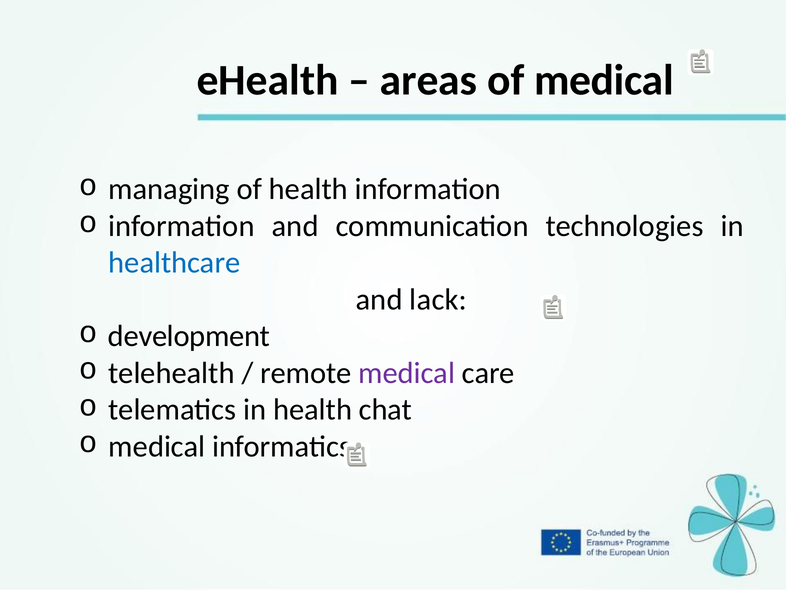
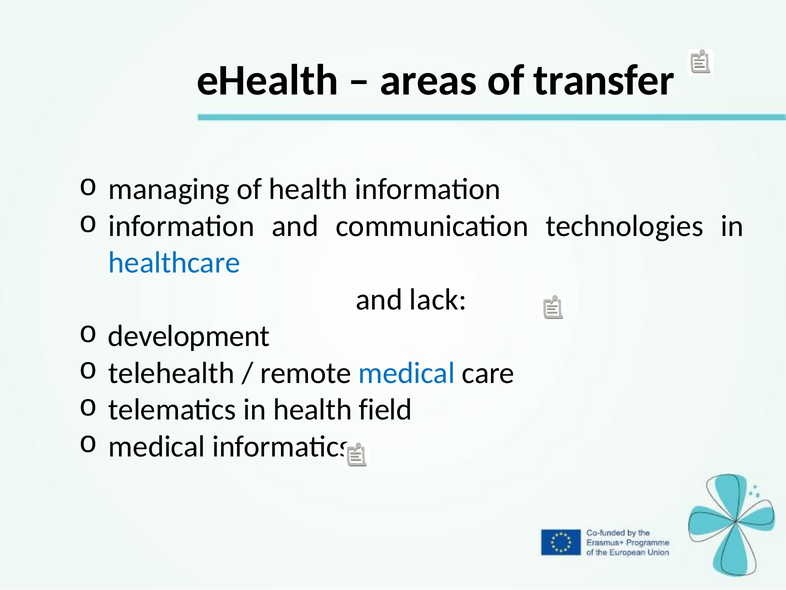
of medical: medical -> transfer (604, 80)
medical colour: purple -> blue (407, 373)
chat: chat -> field (385, 409)
